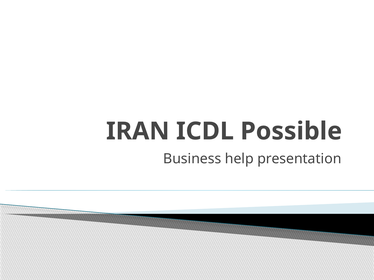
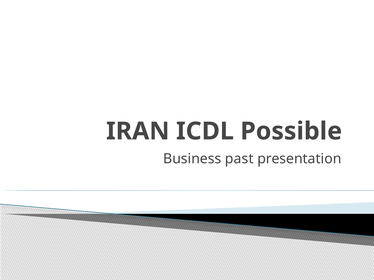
help: help -> past (239, 159)
